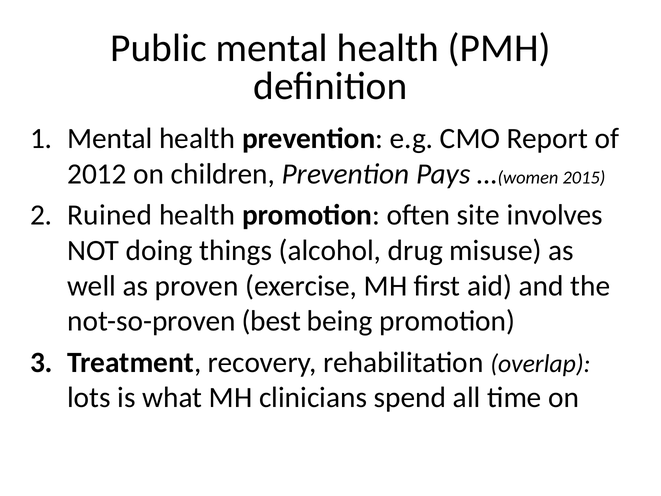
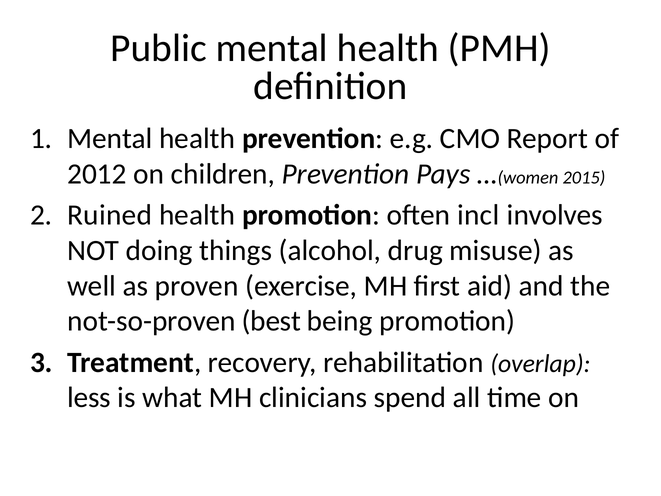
site: site -> incl (478, 215)
lots: lots -> less (89, 397)
